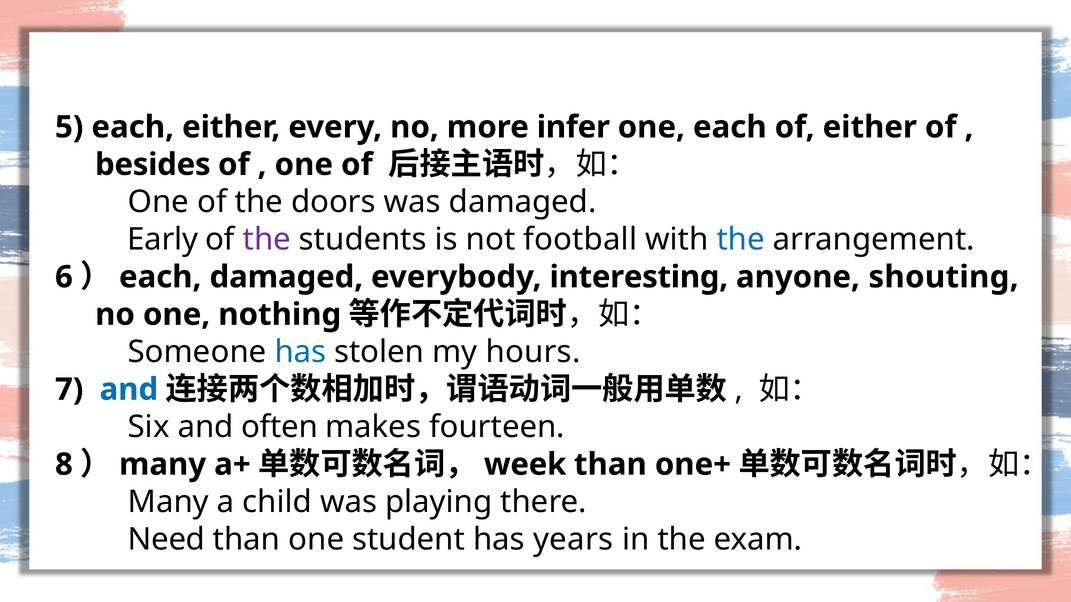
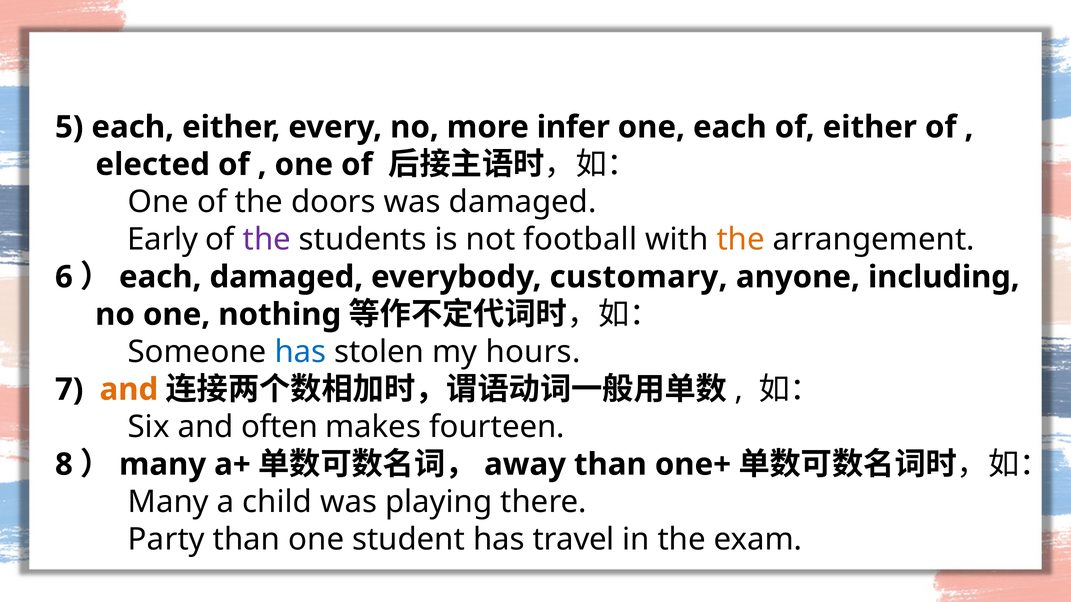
besides: besides -> elected (153, 165)
the colour: blue -> orange (741, 240)
interesting: interesting -> customary (639, 277)
shouting: shouting -> including (944, 277)
and colour: blue -> orange (129, 390)
week: week -> away (525, 465)
Need: Need -> Party (166, 540)
years: years -> travel (574, 540)
